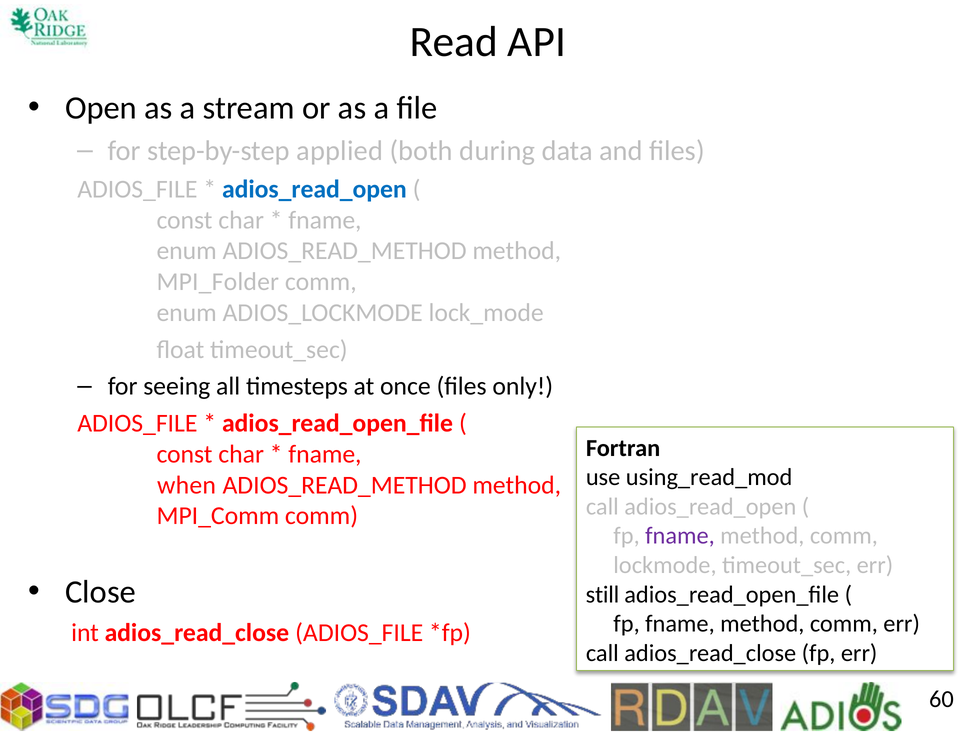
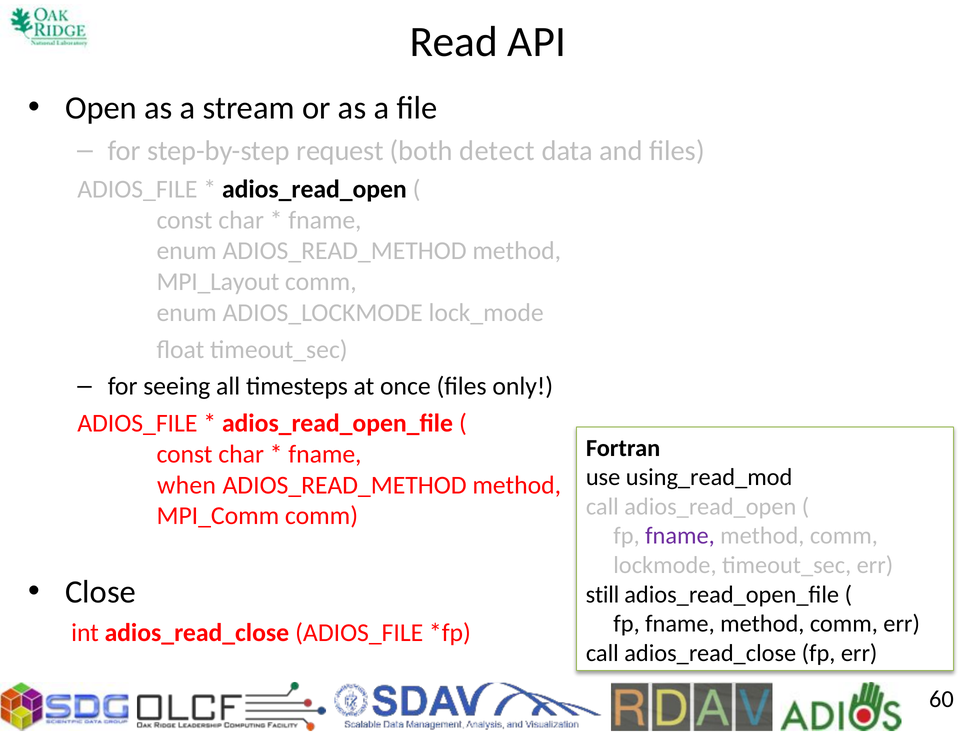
applied: applied -> request (340, 151)
during: during -> detect (497, 151)
adios_read_open colour: blue -> black (314, 189)
MPI_Folder: MPI_Folder -> MPI_Layout (218, 282)
